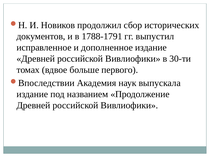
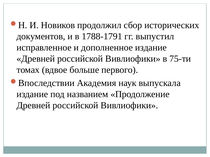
30-ти: 30-ти -> 75-ти (180, 59)
